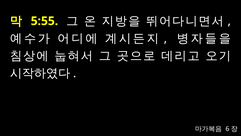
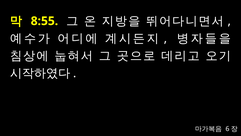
5:55: 5:55 -> 8:55 (44, 21)
